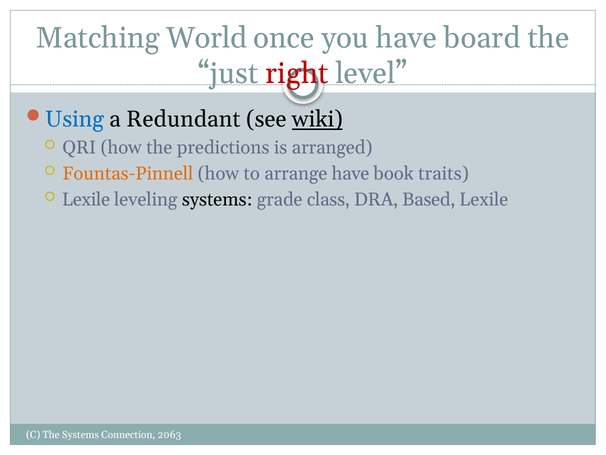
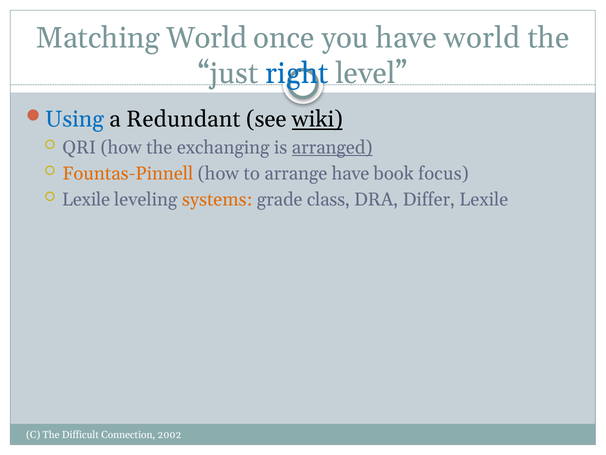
have board: board -> world (482, 38)
right colour: red -> blue (297, 73)
predictions: predictions -> exchanging (223, 147)
arranged underline: none -> present (332, 147)
traits: traits -> focus (443, 173)
systems colour: black -> orange (217, 199)
Based: Based -> Differ (429, 199)
The Systems: Systems -> Difficult (80, 435)
2063: 2063 -> 2002 (169, 435)
